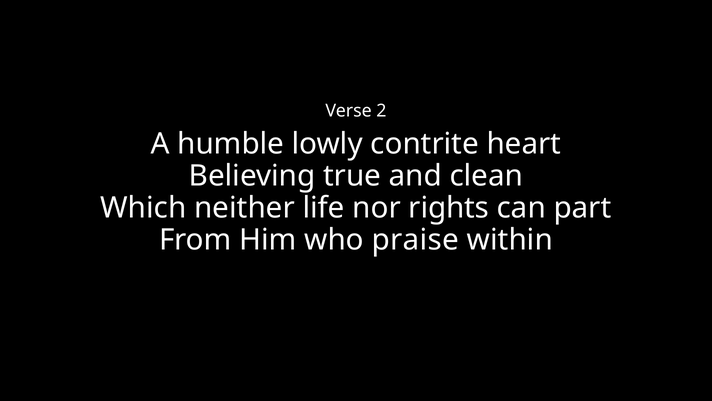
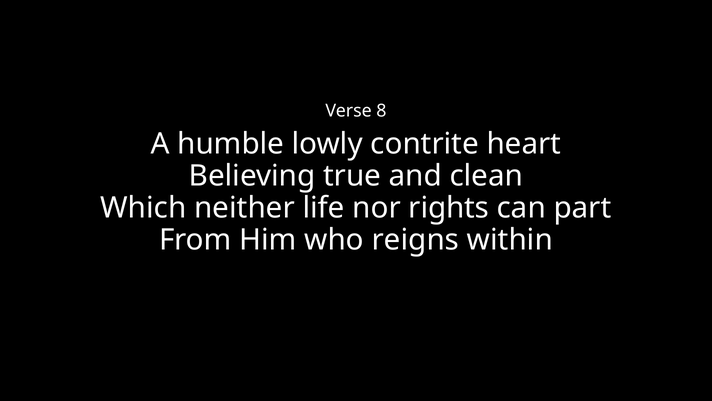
2: 2 -> 8 (381, 111)
praise: praise -> reigns (415, 240)
